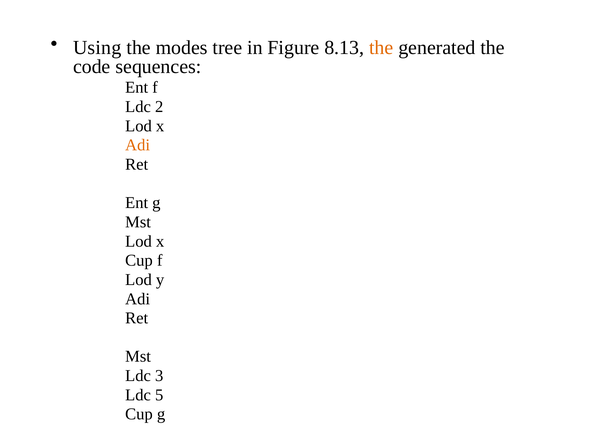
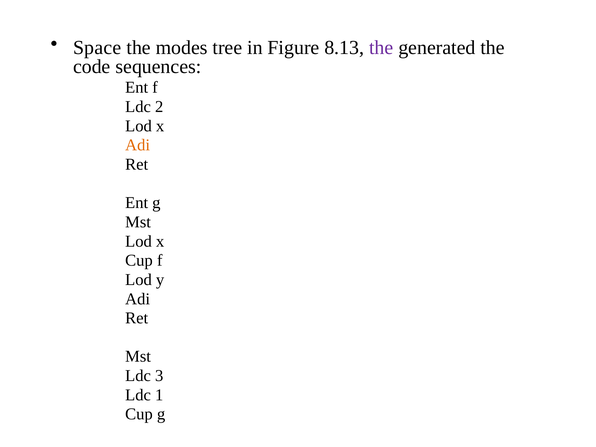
Using: Using -> Space (97, 47)
the colour: orange -> purple (381, 47)
5: 5 -> 1 (159, 395)
